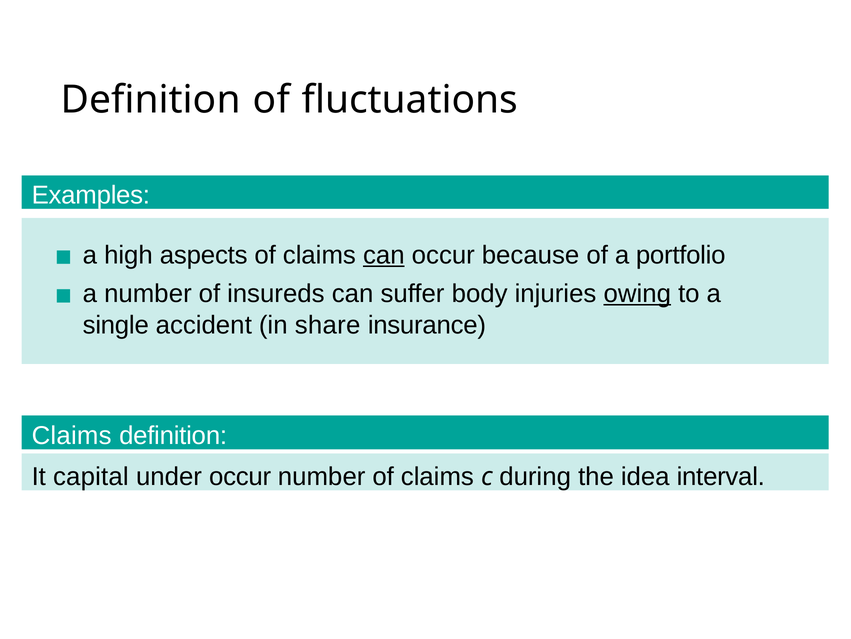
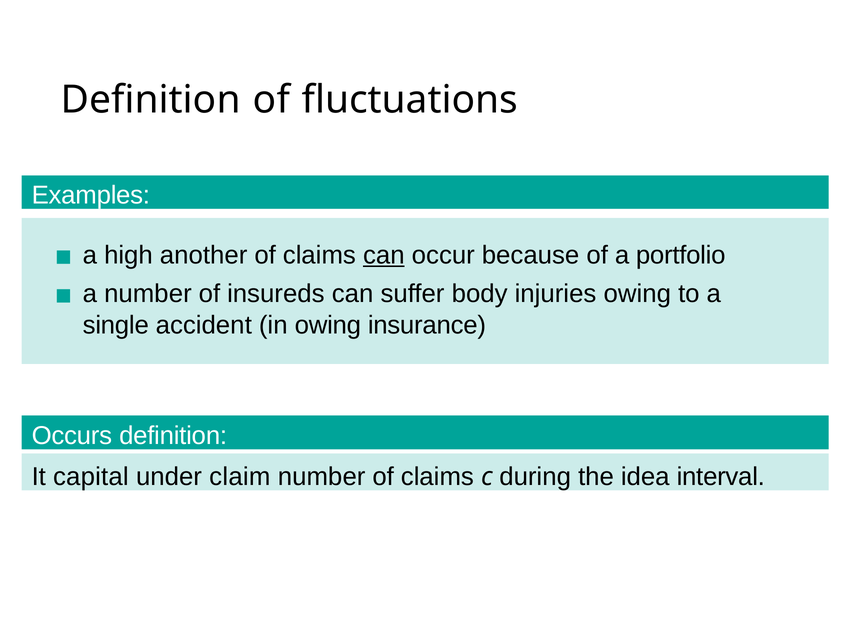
aspects: aspects -> another (204, 255)
owing underline: present -> none (637, 294)
in share: share -> owing (328, 325)
Claims: Claims -> Occurs (72, 436)
under occur: occur -> claim (240, 477)
